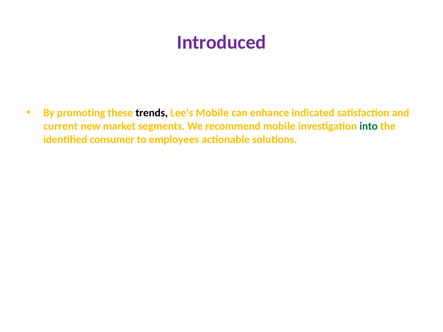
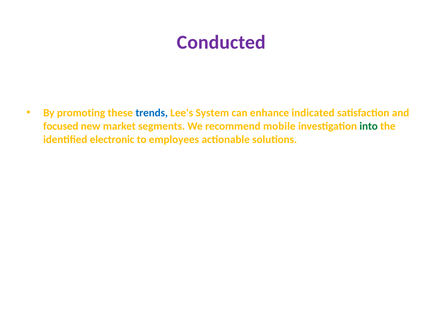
Introduced: Introduced -> Conducted (221, 42)
trends colour: black -> blue (152, 113)
Lee's Mobile: Mobile -> System (212, 113)
current: current -> focused (61, 126)
consumer: consumer -> electronic (112, 140)
